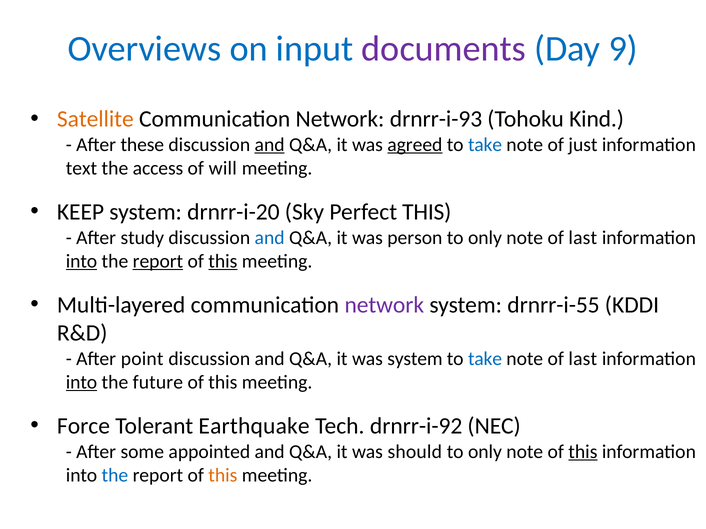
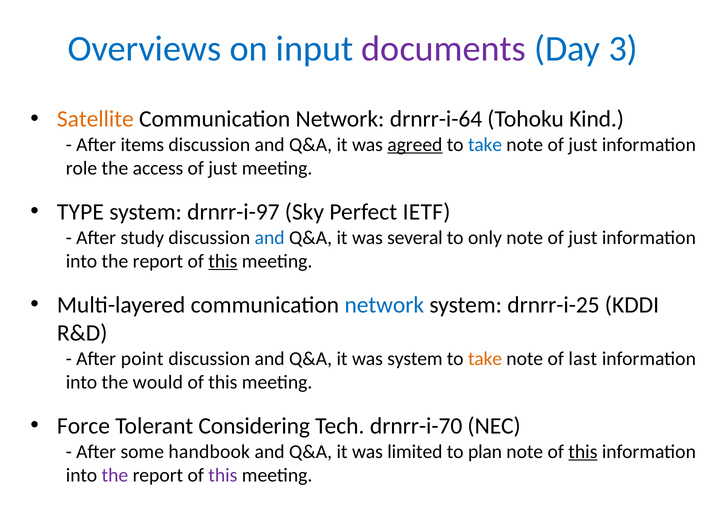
9: 9 -> 3 (623, 49)
drnrr-i-93: drnrr-i-93 -> drnrr-i-64 (436, 119)
these: these -> items (142, 145)
and underline: present -> none (270, 145)
text: text -> role (81, 168)
will: will -> just (223, 168)
KEEP: KEEP -> TYPE (80, 212)
drnrr-i-20: drnrr-i-20 -> drnrr-i-97 (233, 212)
Perfect THIS: THIS -> IETF (427, 212)
person: person -> several (415, 238)
last: last -> just (583, 238)
into underline: present -> none (81, 261)
report underline: present -> none (158, 261)
network colour: purple -> blue (384, 305)
drnrr-i-55: drnrr-i-55 -> drnrr-i-25 (554, 305)
take colour: blue -> orange (485, 359)
into underline: present -> none (81, 383)
future: future -> would (158, 383)
Earthquake: Earthquake -> Considering (254, 426)
drnrr-i-92: drnrr-i-92 -> drnrr-i-70 (416, 426)
appointed: appointed -> handbook (209, 452)
should: should -> limited (415, 452)
only: only -> plan (485, 452)
the colour: blue -> purple (115, 476)
this colour: orange -> purple (223, 476)
